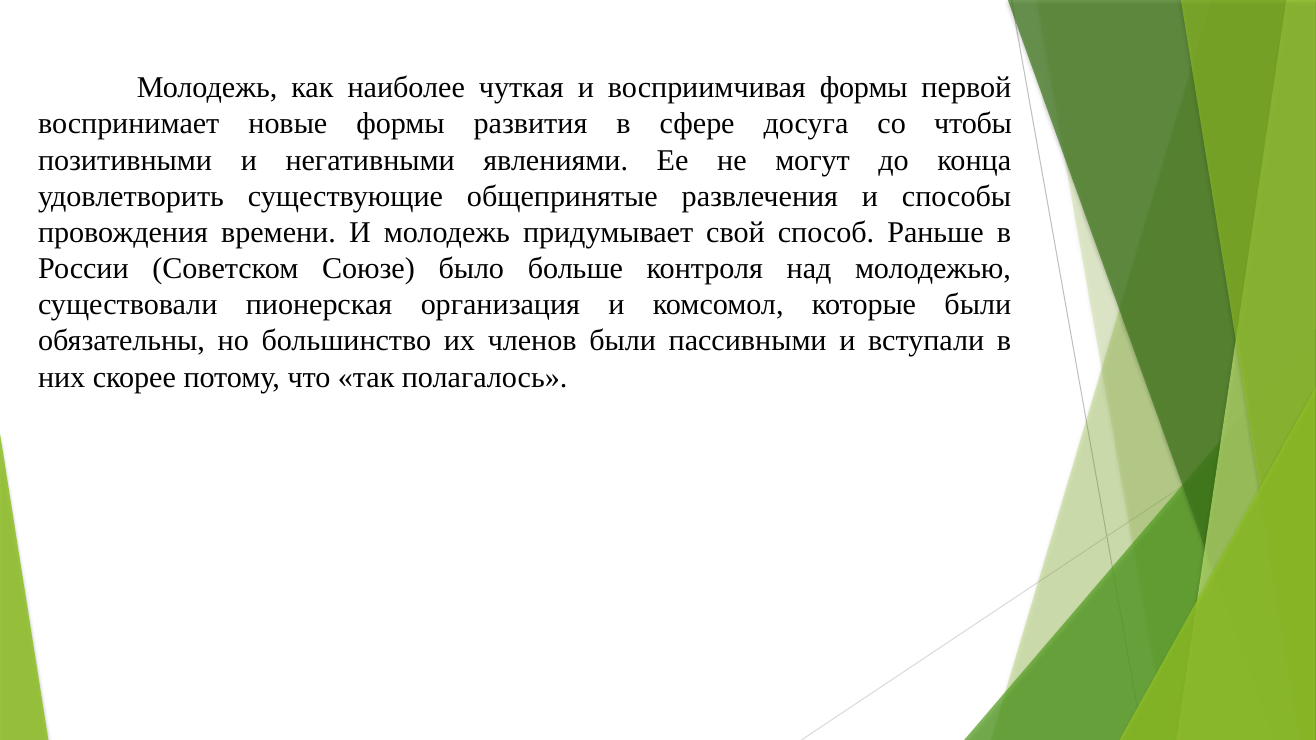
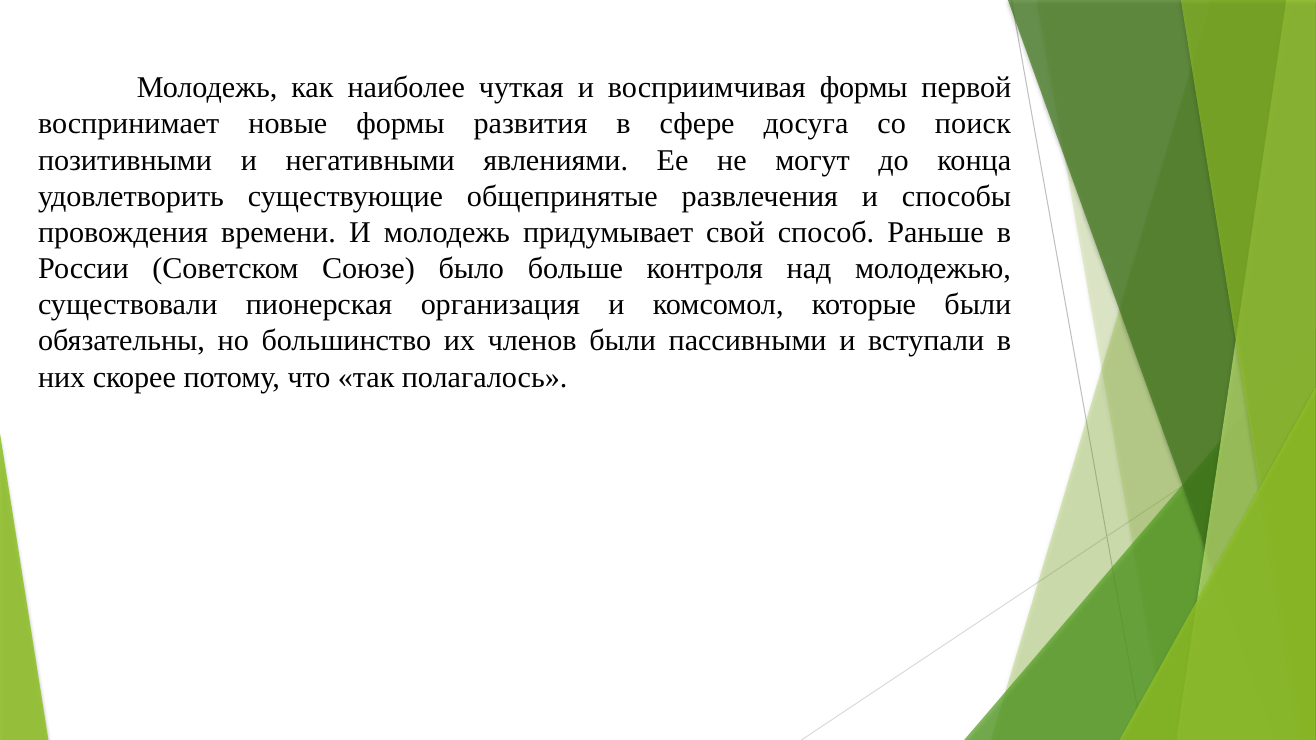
чтобы: чтобы -> поиск (973, 124)
